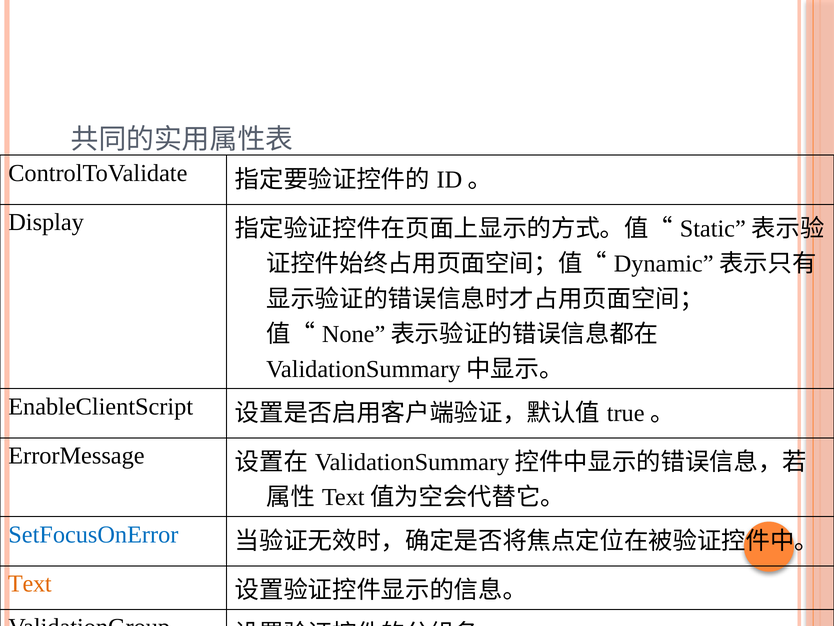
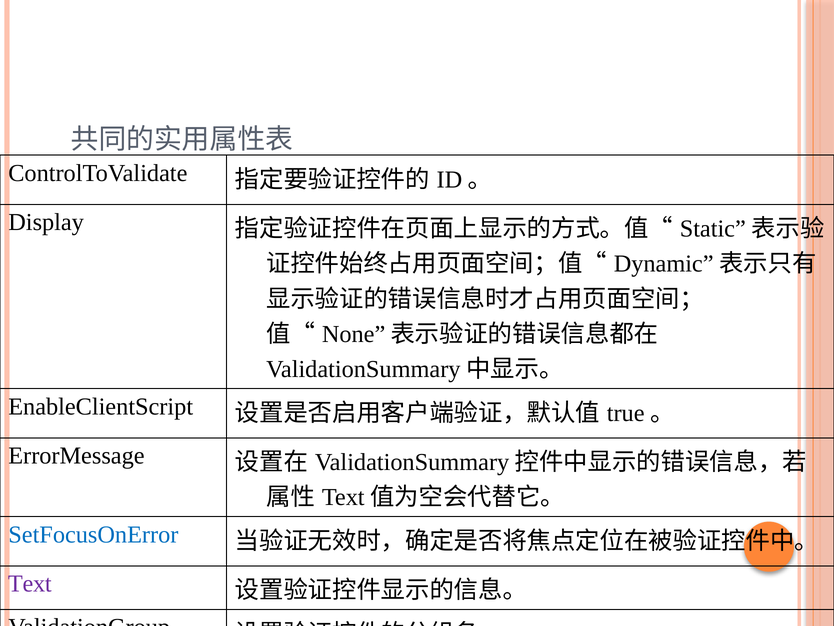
Text colour: orange -> purple (30, 583)
